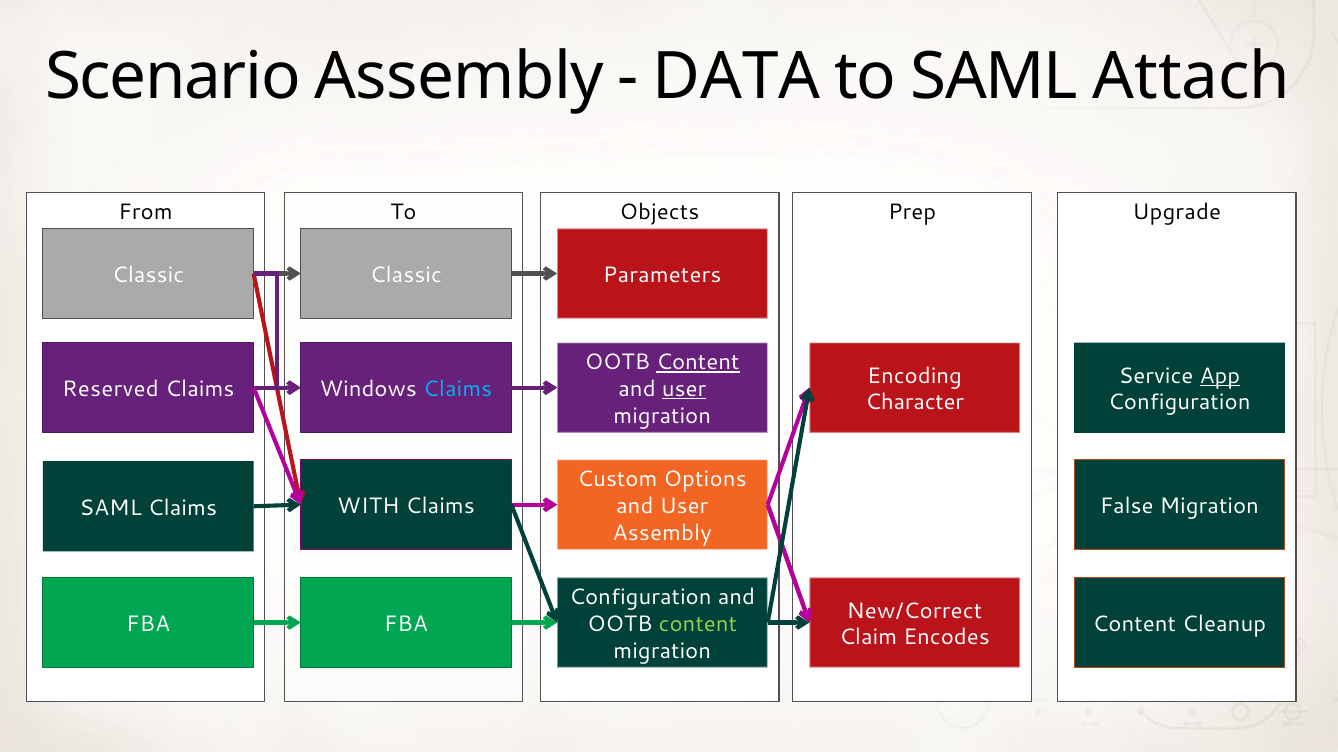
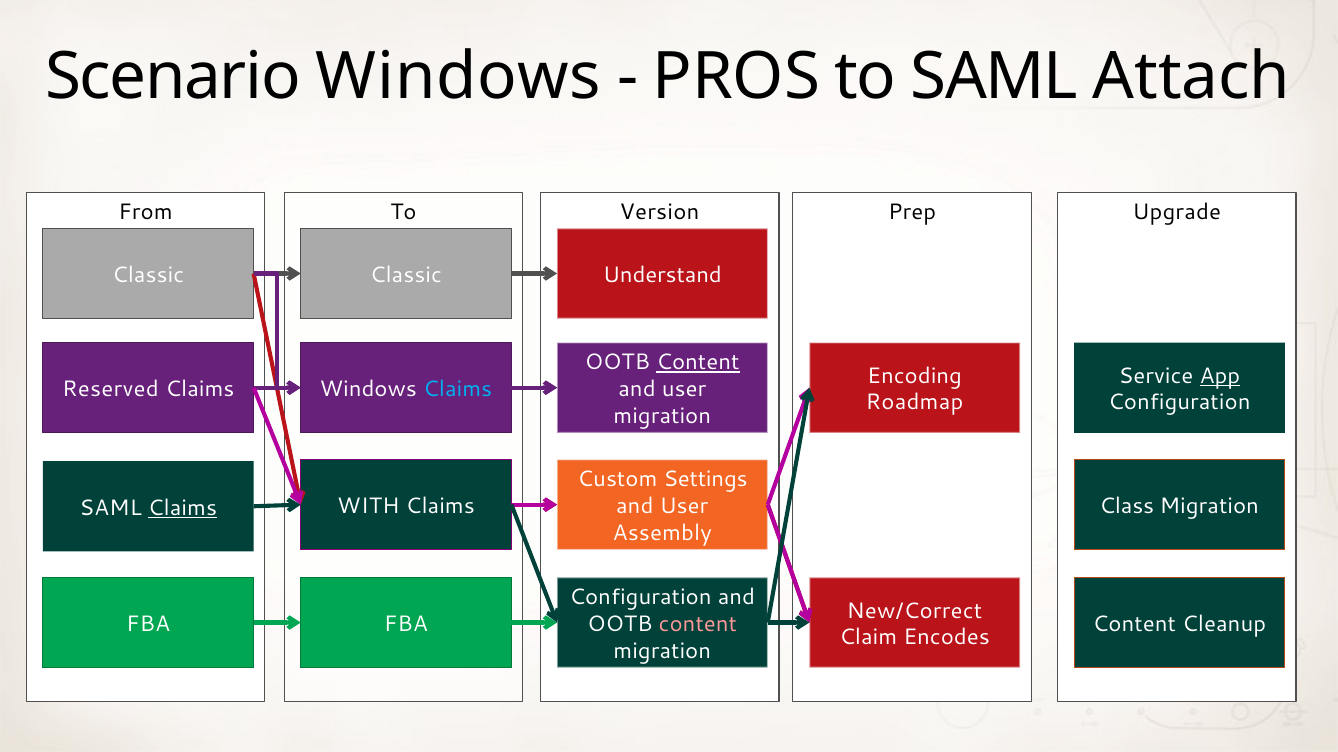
Scenario Assembly: Assembly -> Windows (459, 77)
DATA: DATA -> PROS (736, 77)
Objects: Objects -> Version (660, 212)
Parameters: Parameters -> Understand (662, 275)
user underline: present -> none (684, 389)
Character: Character -> Roadmap (914, 403)
Options: Options -> Settings (705, 480)
False: False -> Class (1127, 507)
Claims underline: none -> present (183, 508)
content colour: light green -> pink (698, 625)
